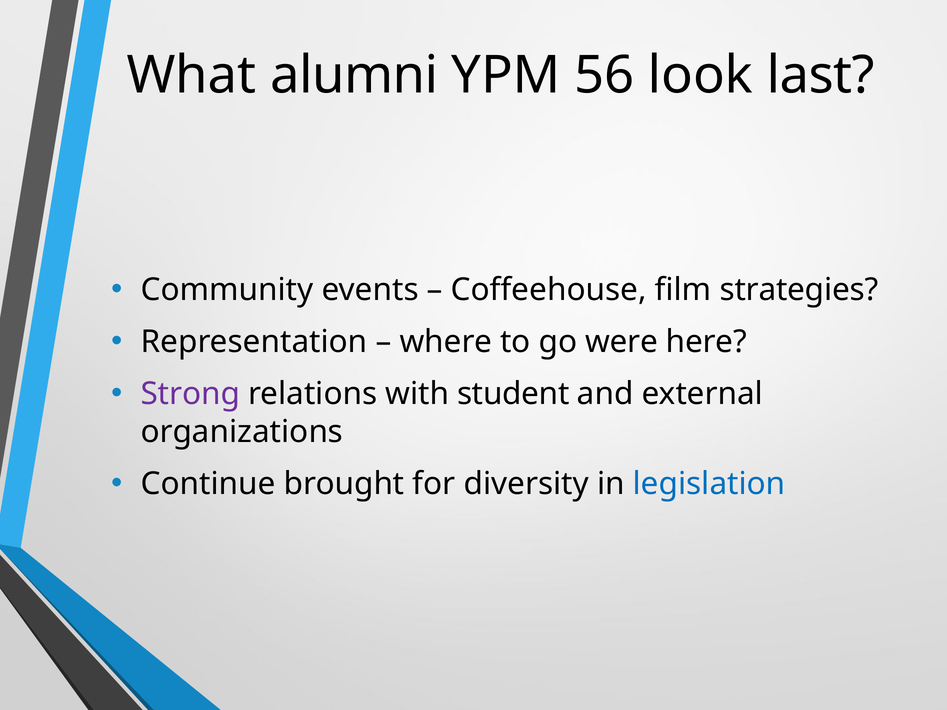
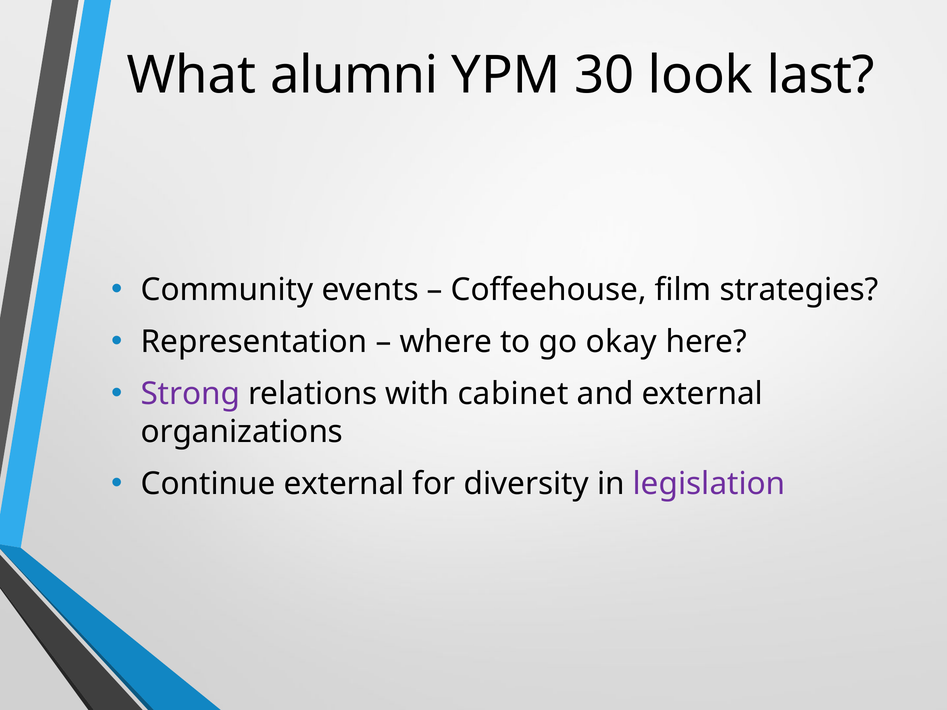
56: 56 -> 30 (604, 75)
were: were -> okay (621, 342)
student: student -> cabinet (513, 394)
Continue brought: brought -> external (344, 484)
legislation colour: blue -> purple (709, 484)
